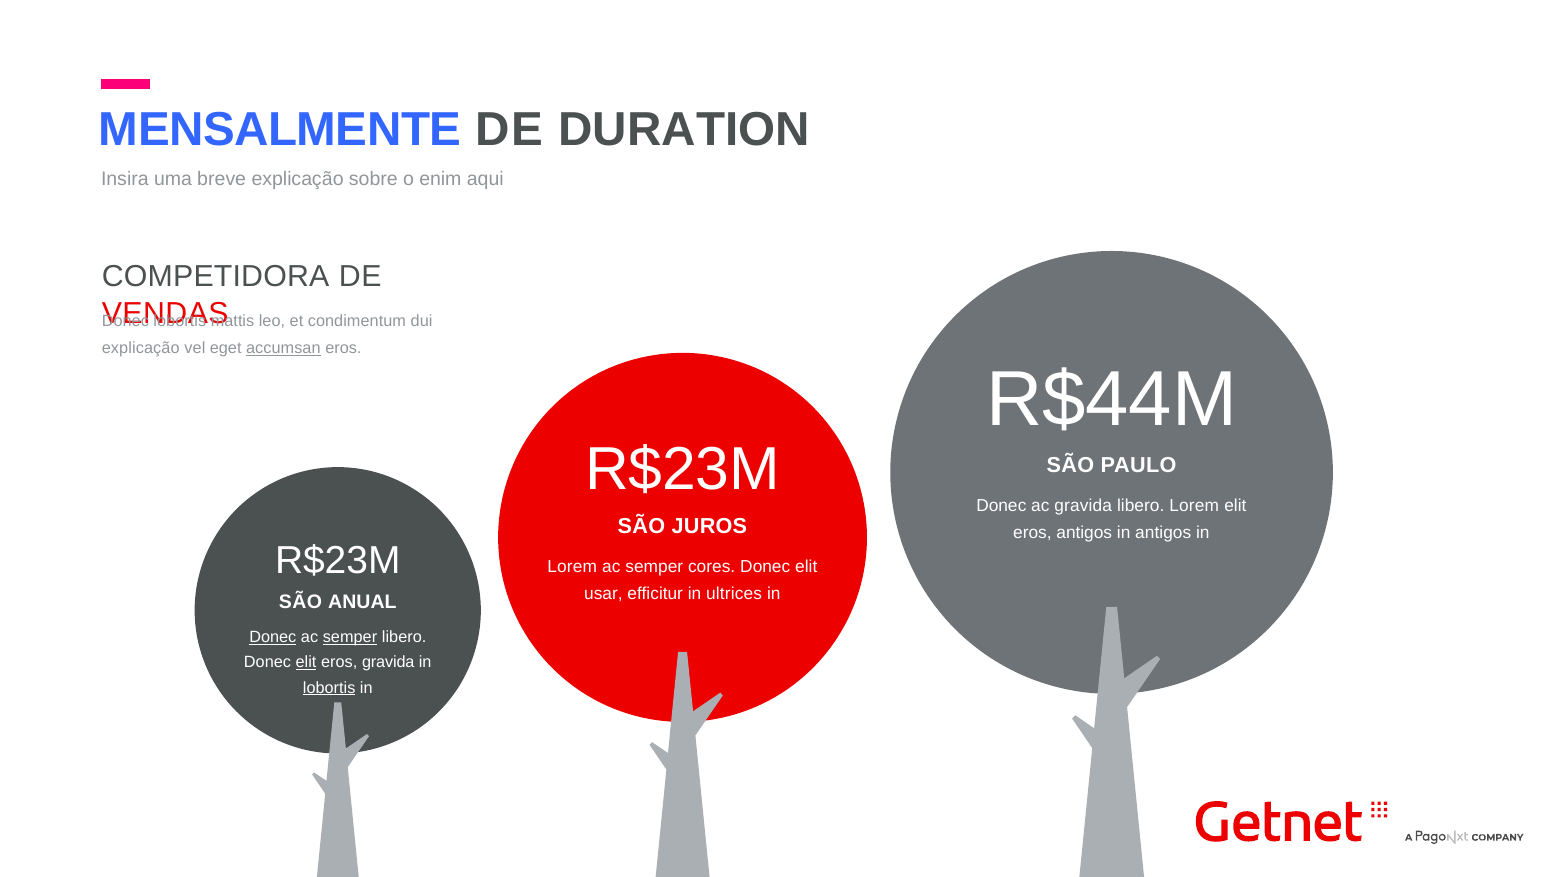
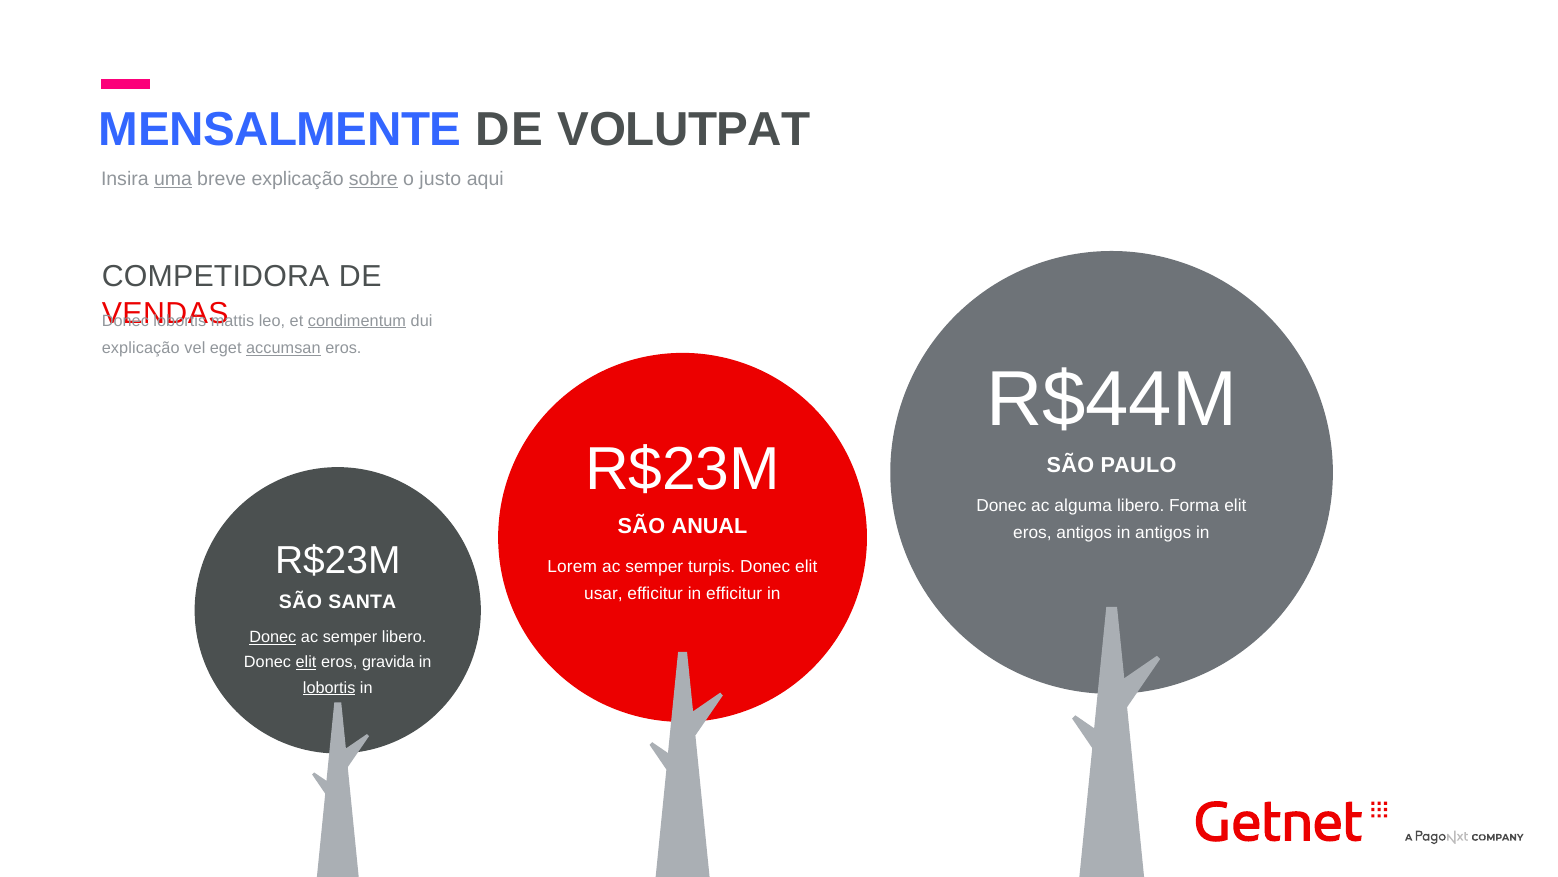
DURATION: DURATION -> VOLUTPAT (684, 130)
uma underline: none -> present (173, 179)
sobre underline: none -> present (373, 179)
enim: enim -> justo (440, 179)
condimentum underline: none -> present (357, 321)
ac gravida: gravida -> alguma (1083, 506)
libero Lorem: Lorem -> Forma (1194, 506)
JUROS: JUROS -> ANUAL (709, 526)
cores: cores -> turpis (712, 567)
in ultrices: ultrices -> efficitur (734, 594)
ANUAL: ANUAL -> SANTA (362, 601)
semper underline: present -> none (350, 637)
